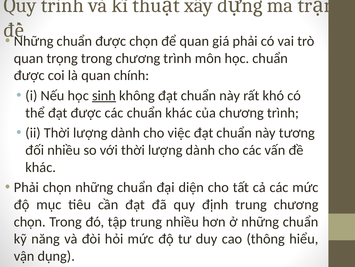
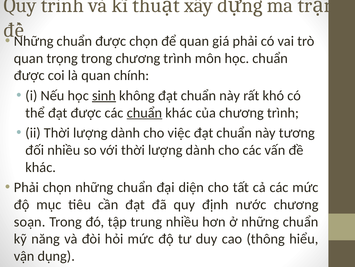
chuẩn underline: none -> present (144, 112)
định trung: trung -> nước (251, 204)
chọn: chọn -> soạn (30, 221)
